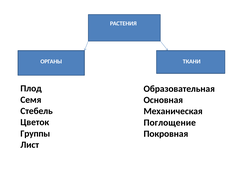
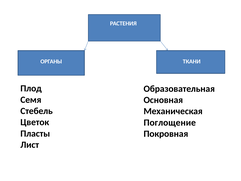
Группы: Группы -> Пласты (35, 133)
